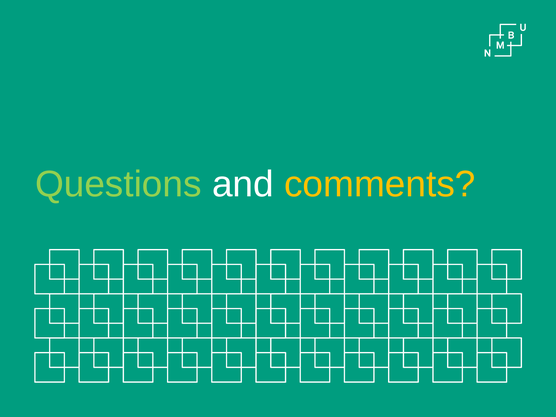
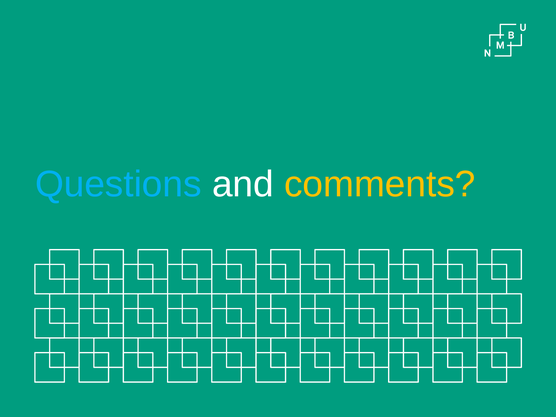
Questions colour: light green -> light blue (118, 184)
